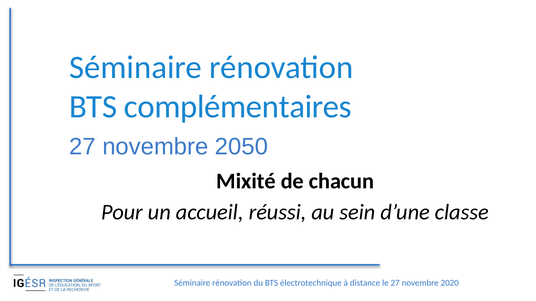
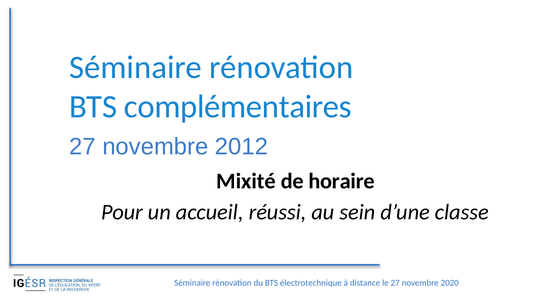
2050: 2050 -> 2012 (241, 147)
chacun: chacun -> horaire (342, 181)
